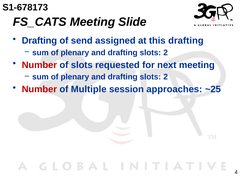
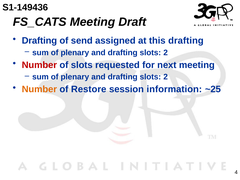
S1-678173: S1-678173 -> S1-149436 (25, 7)
Slide: Slide -> Draft (132, 22)
Number colour: red -> orange (39, 89)
Multiple: Multiple -> Restore (89, 89)
approaches: approaches -> information (174, 89)
